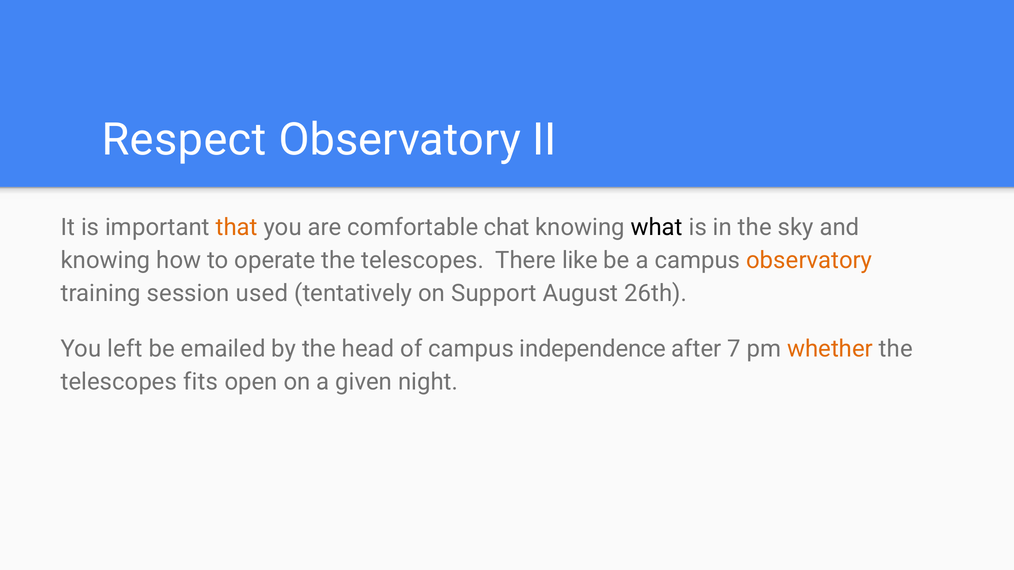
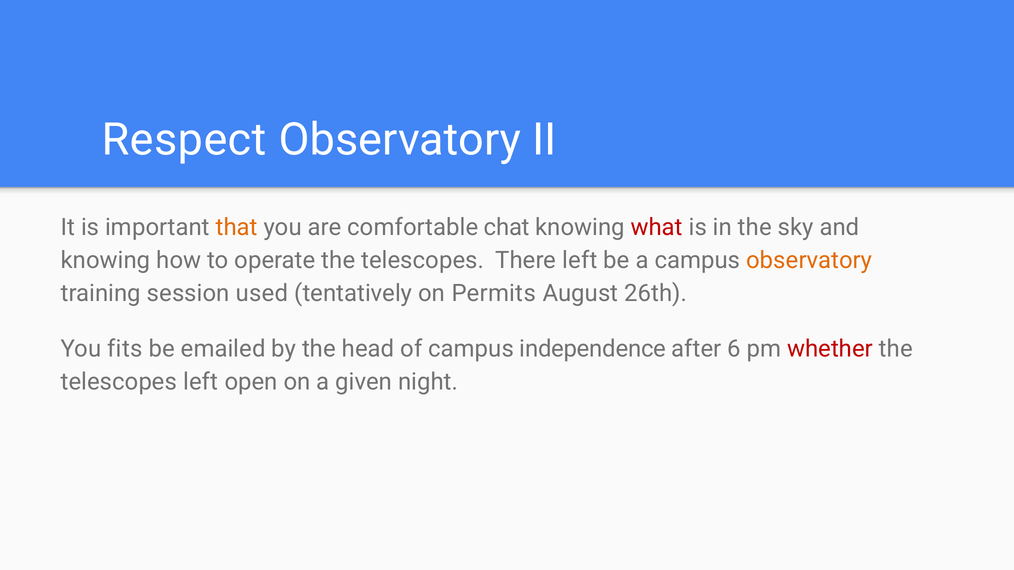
what colour: black -> red (657, 227)
There like: like -> left (580, 260)
Support: Support -> Permits (494, 293)
left: left -> fits (125, 349)
7: 7 -> 6 (734, 349)
whether colour: orange -> red (830, 349)
telescopes fits: fits -> left (201, 382)
